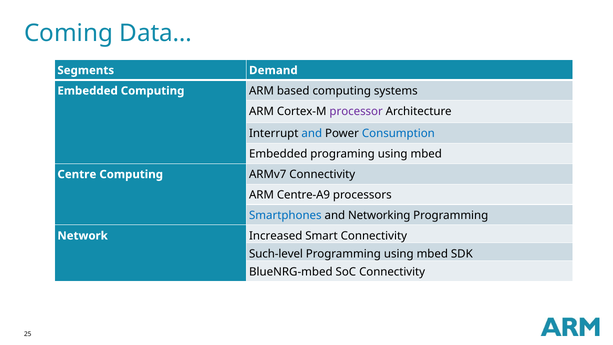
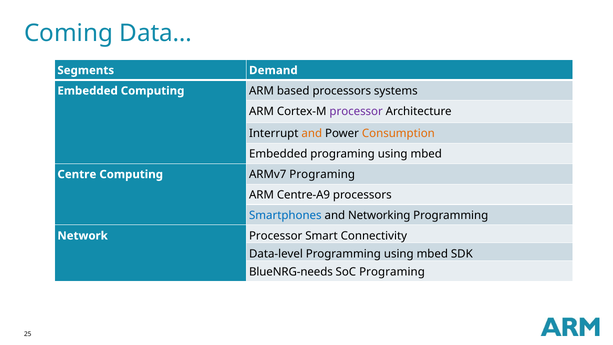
based computing: computing -> processors (342, 91)
and colour: blue -> orange (312, 133)
Consumption colour: blue -> orange (398, 133)
ARMv7 Connectivity: Connectivity -> Programing (322, 174)
Network Increased: Increased -> Processor (276, 236)
Such-level: Such-level -> Data-level (276, 254)
BlueNRG-mbed: BlueNRG-mbed -> BlueNRG-needs (291, 272)
SoC Connectivity: Connectivity -> Programing (392, 272)
